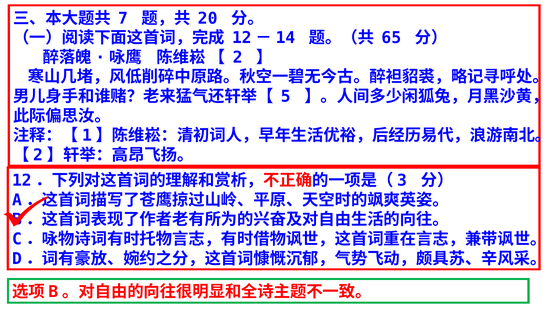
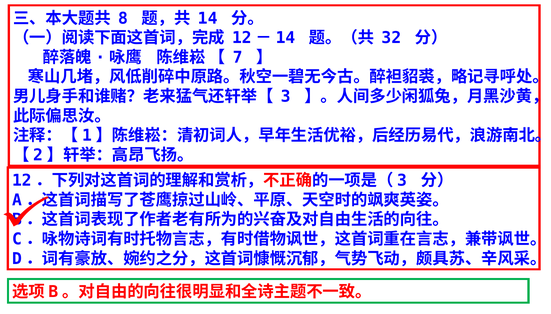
7: 7 -> 8 (123, 18)
20: 20 -> 14 (208, 18)
65: 65 -> 32 (391, 38)
2: 2 -> 7 (238, 57)
5: 5 -> 3 (286, 97)
